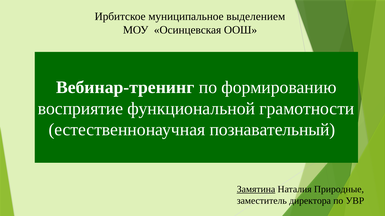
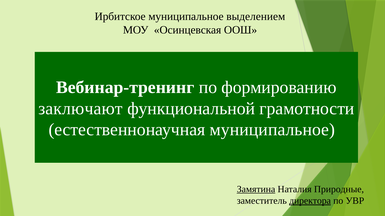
восприятие: восприятие -> заключают (80, 109)
естественнонаучная познавательный: познавательный -> муниципальное (272, 130)
директора underline: none -> present (310, 201)
